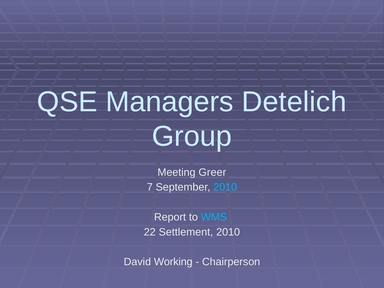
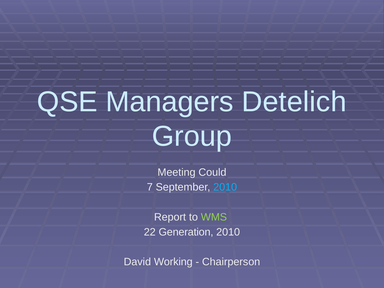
Greer: Greer -> Could (212, 172)
WMS colour: light blue -> light green (214, 217)
Settlement: Settlement -> Generation (186, 232)
